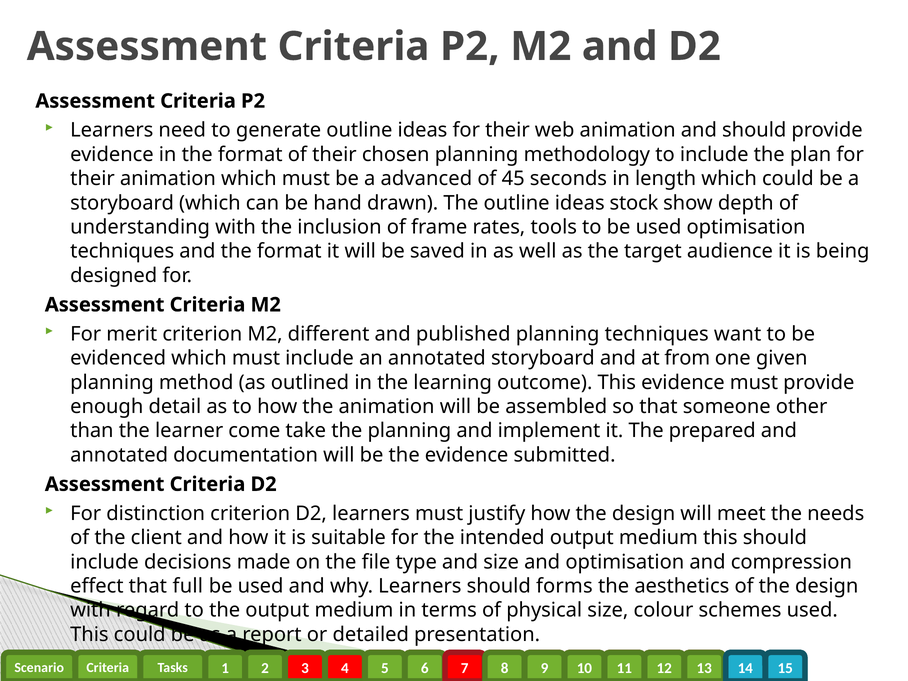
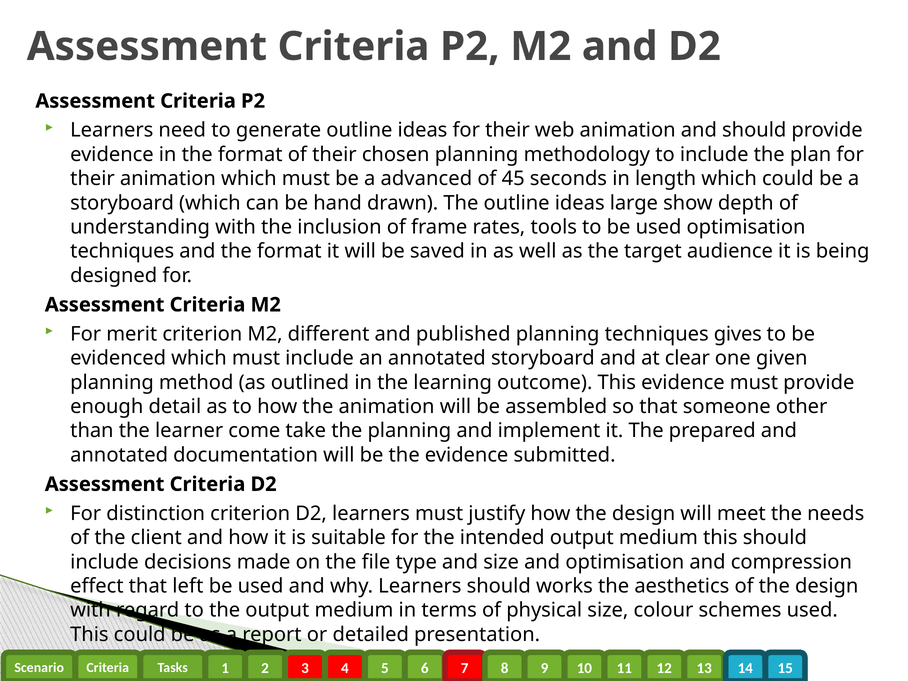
stock: stock -> large (634, 203)
want: want -> gives (738, 334)
from: from -> clear (687, 358)
full: full -> left (188, 586)
forms: forms -> works (564, 586)
